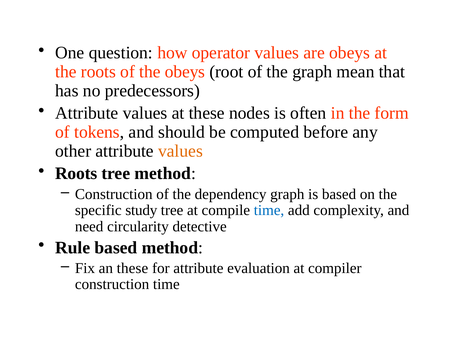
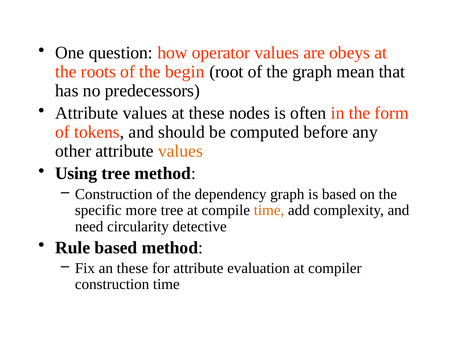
the obeys: obeys -> begin (185, 72)
Roots: Roots -> Using (76, 174)
study: study -> more (141, 210)
time colour: blue -> orange (269, 210)
